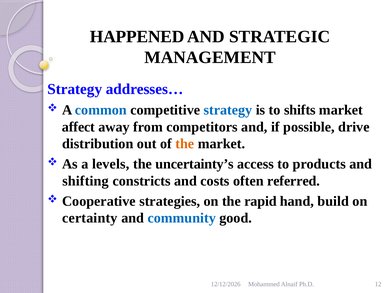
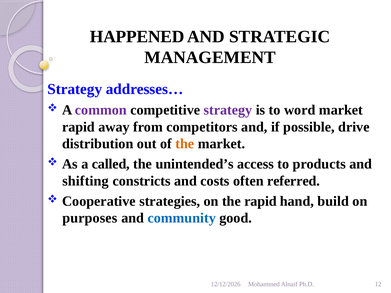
common colour: blue -> purple (101, 110)
strategy colour: blue -> purple (228, 110)
shifts: shifts -> word (300, 110)
affect: affect -> rapid (78, 127)
levels: levels -> called (111, 164)
uncertainty’s: uncertainty’s -> unintended’s (195, 164)
certainty: certainty -> purposes (90, 218)
